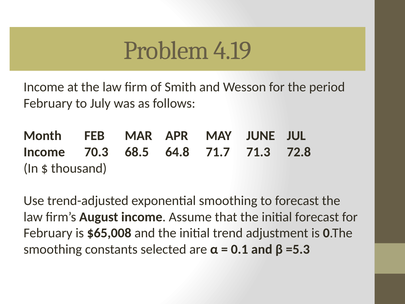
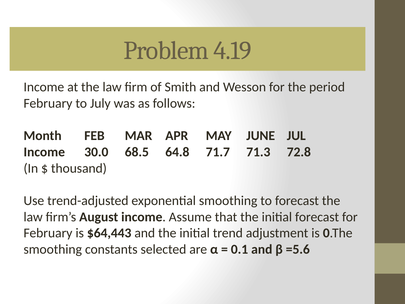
70.3: 70.3 -> 30.0 (96, 152)
$65,008: $65,008 -> $64,443 (109, 233)
=5.3: =5.3 -> =5.6 (298, 249)
